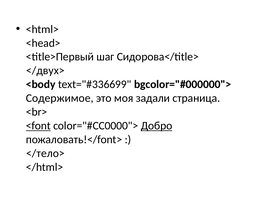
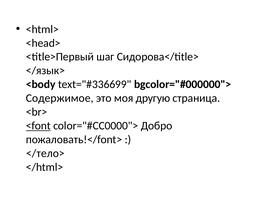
</двух>: </двух> -> </язык> (45, 70)
задали: задали -> другую (153, 98)
Добро underline: present -> none (157, 125)
